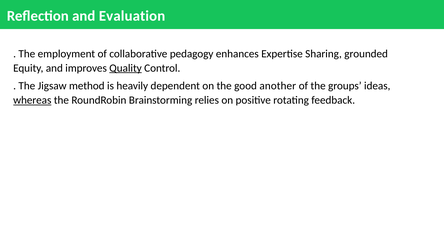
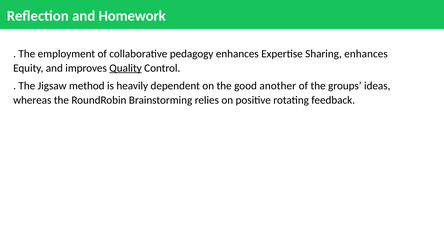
Evaluation: Evaluation -> Homework (132, 16)
Sharing grounded: grounded -> enhances (366, 54)
whereas underline: present -> none (32, 100)
